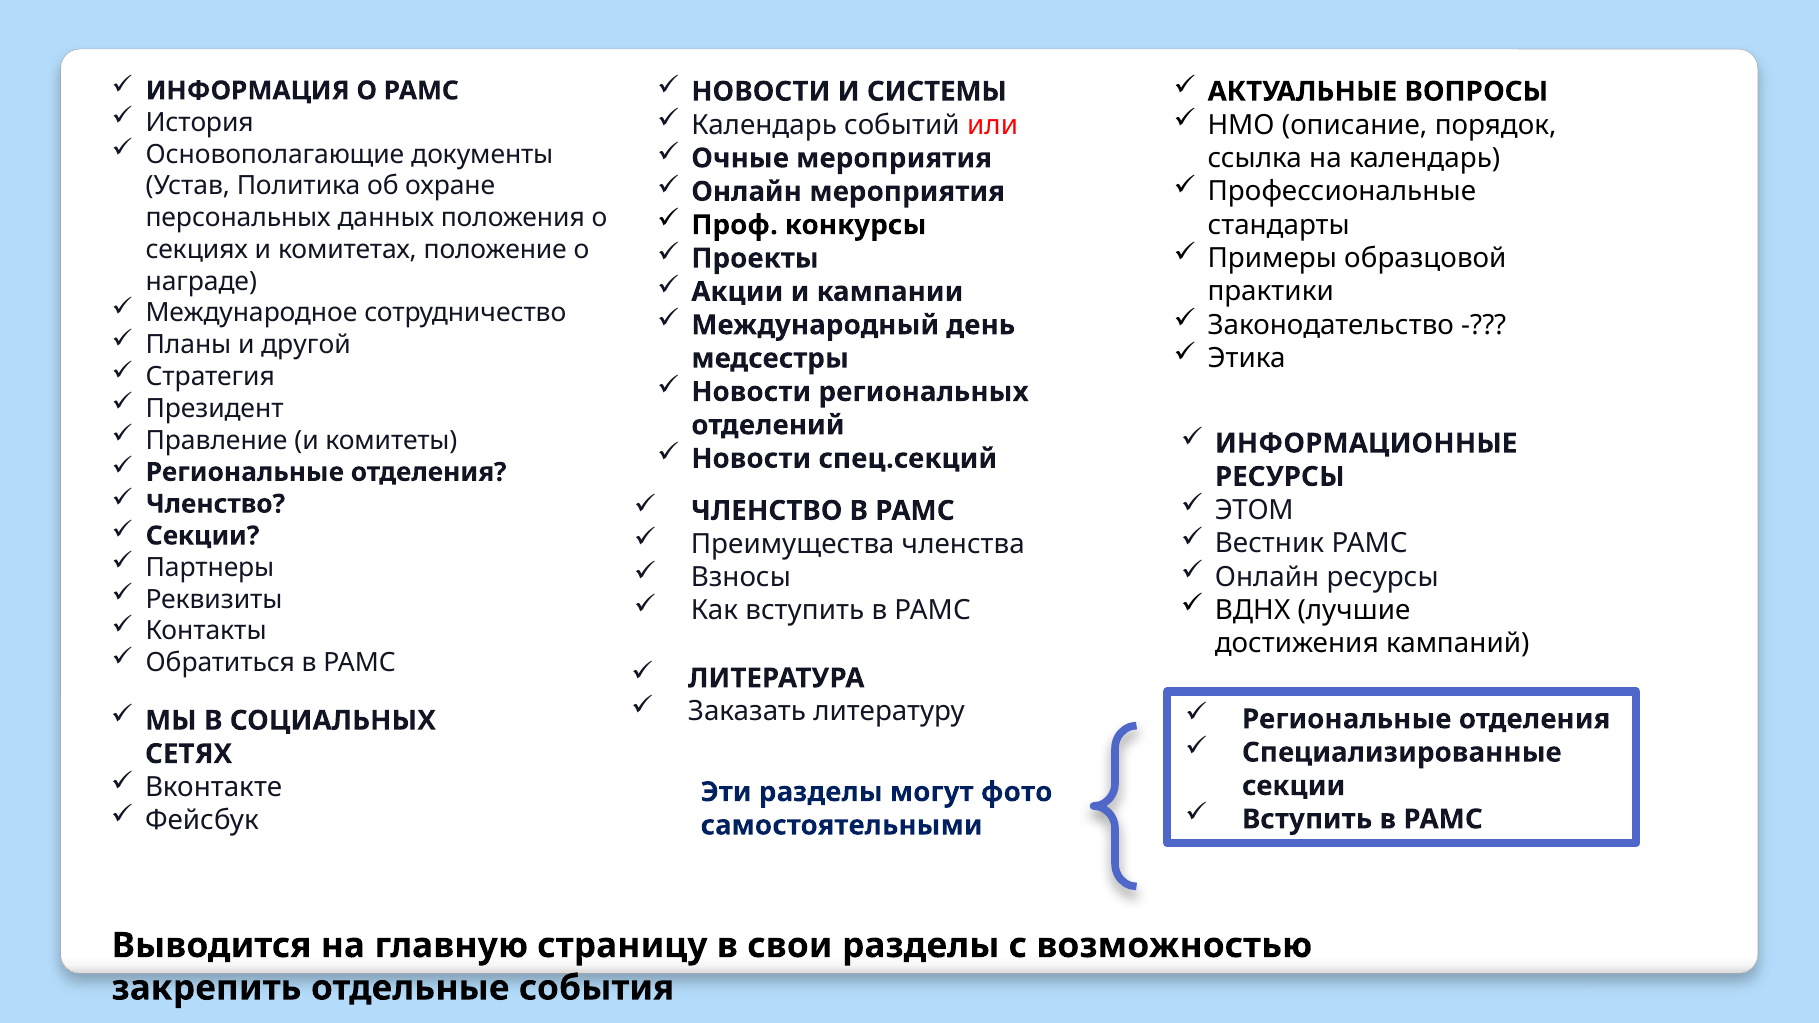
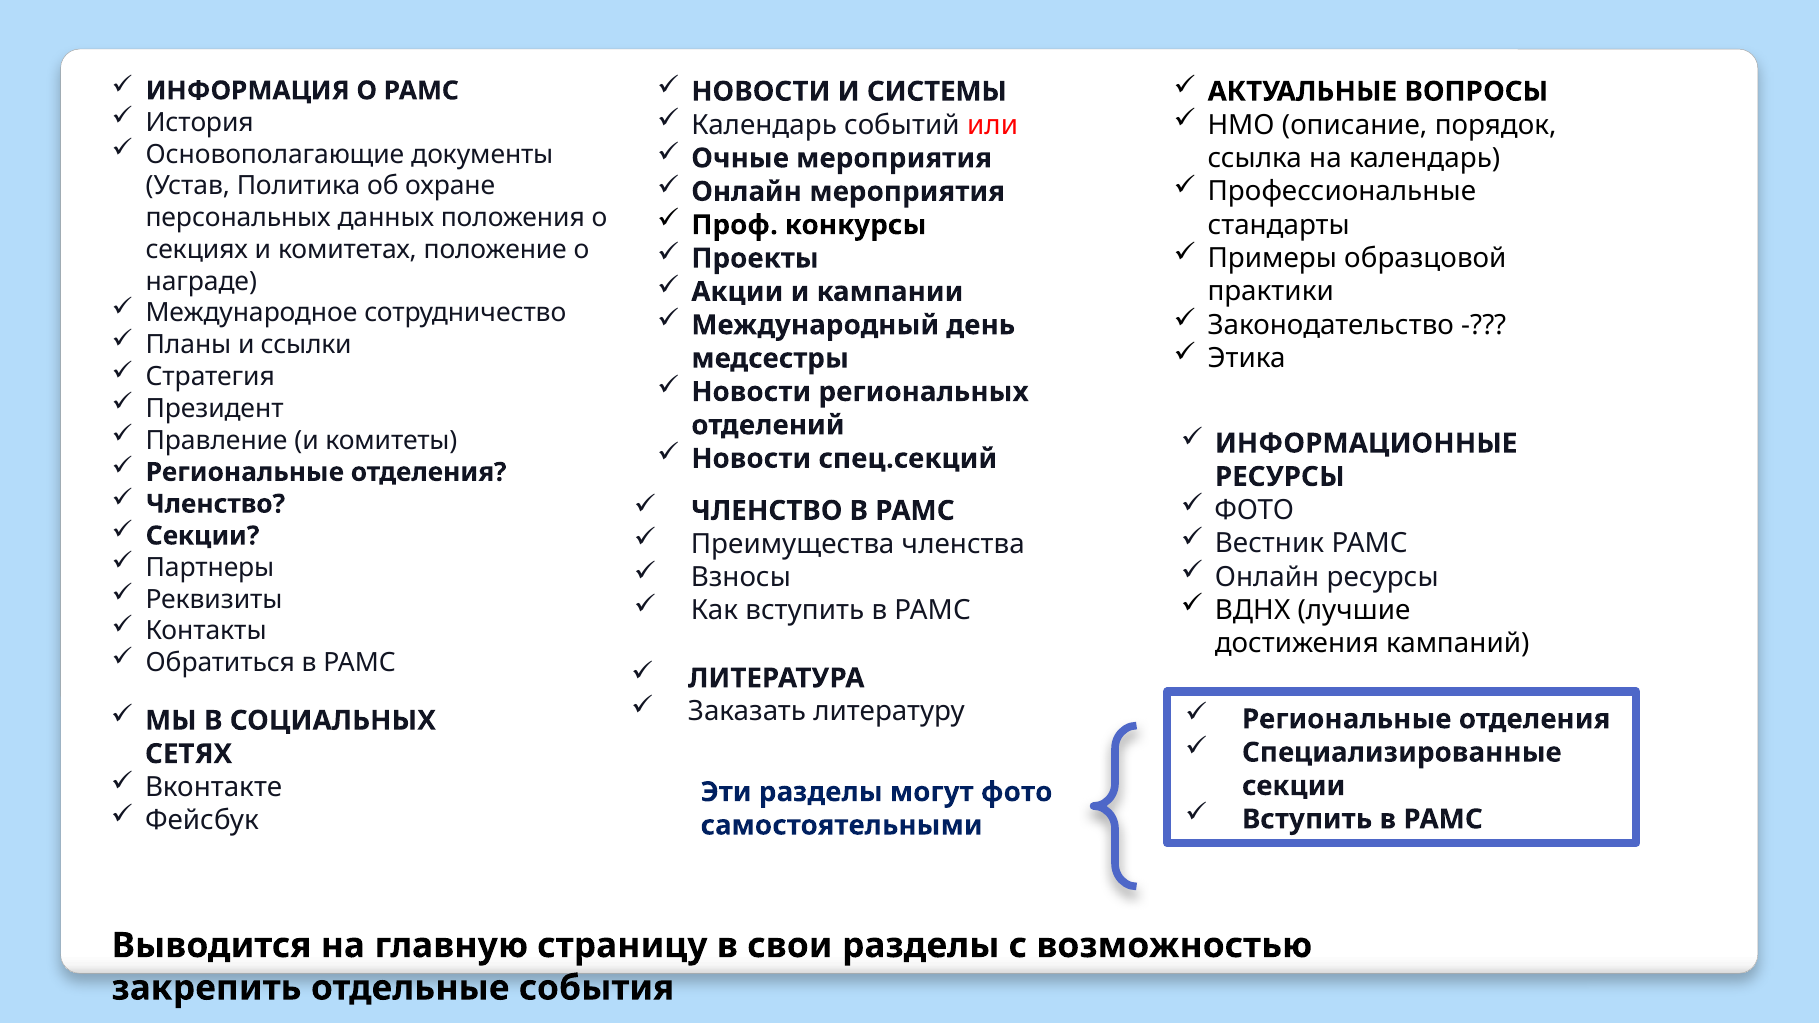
другой: другой -> ссылки (306, 345)
ЭТОМ: ЭТОМ -> ФОТО (1254, 510)
